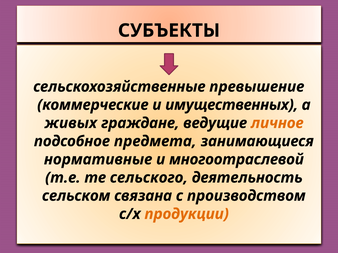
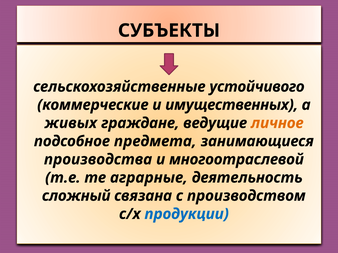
превышение: превышение -> устойчивого (257, 87)
нормативные: нормативные -> производства (98, 160)
сельского: сельского -> аграрные (149, 178)
сельском: сельском -> сложный (76, 196)
продукции colour: orange -> blue (187, 214)
